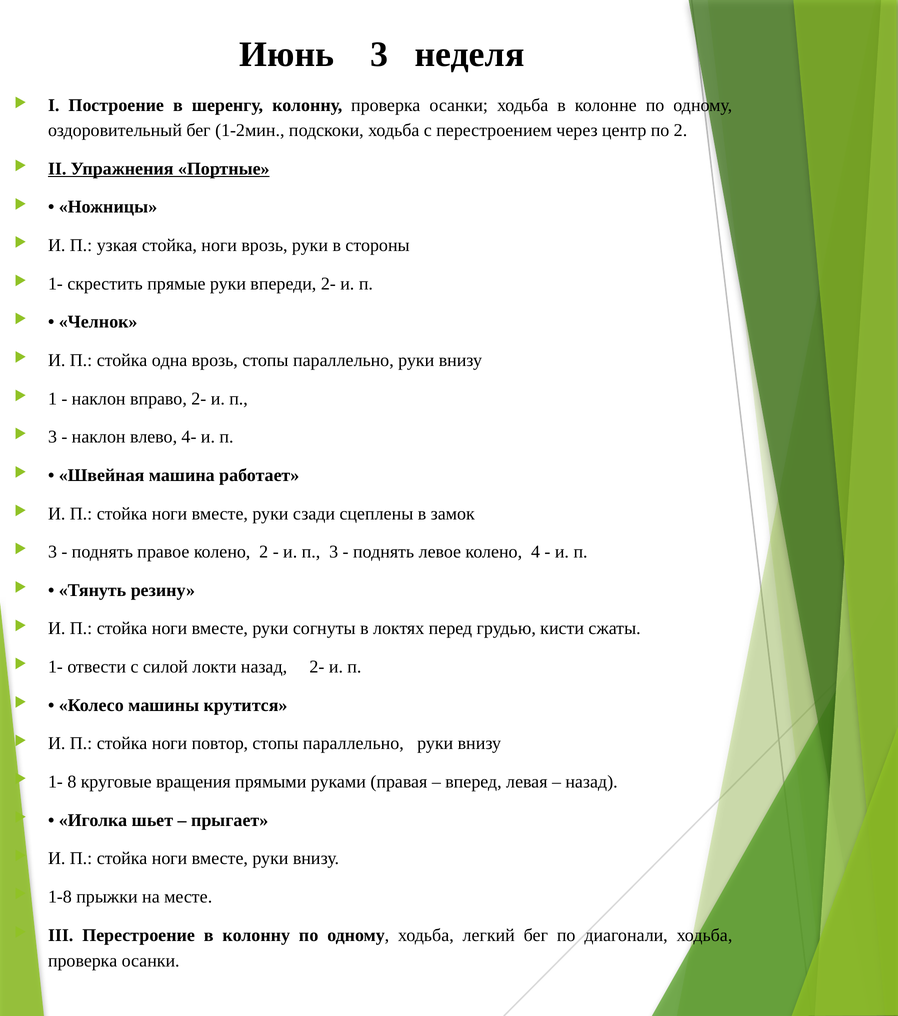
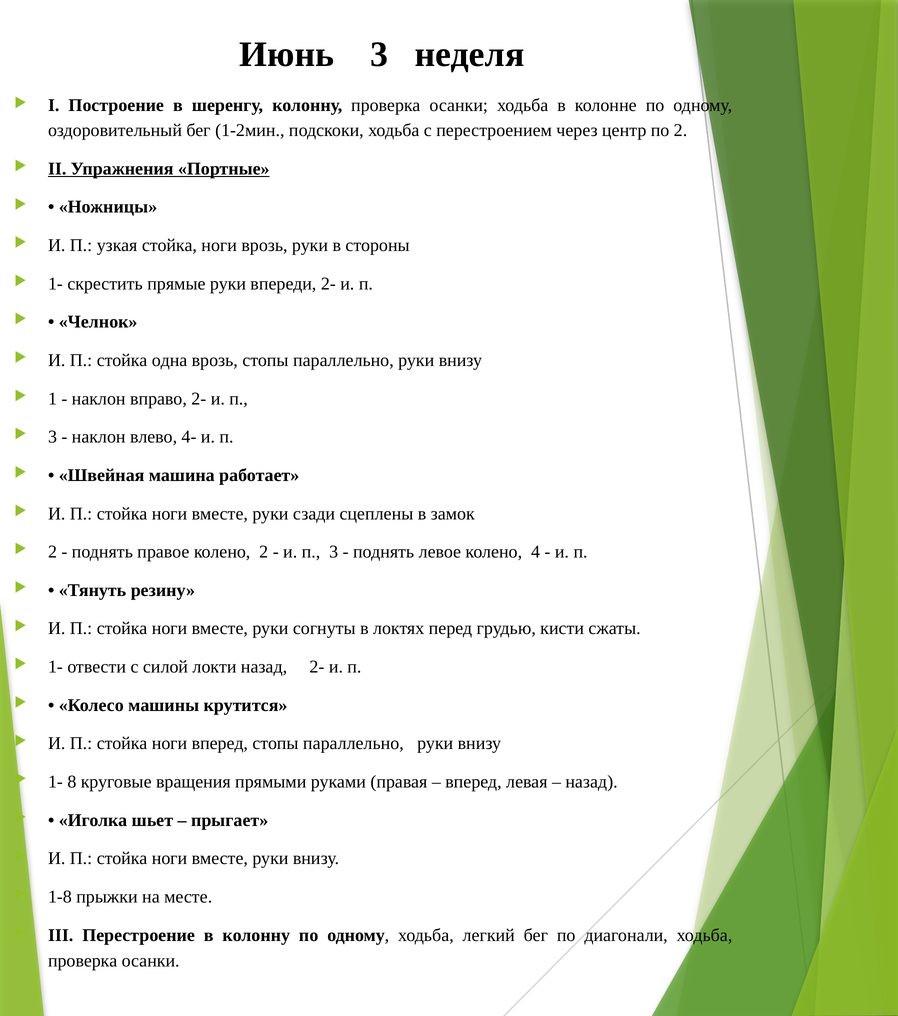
3: 3 -> 2 (52, 552)
ноги повтор: повтор -> вперед (220, 744)
